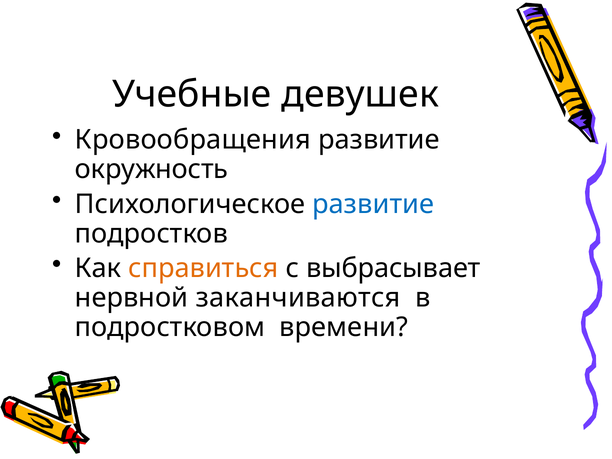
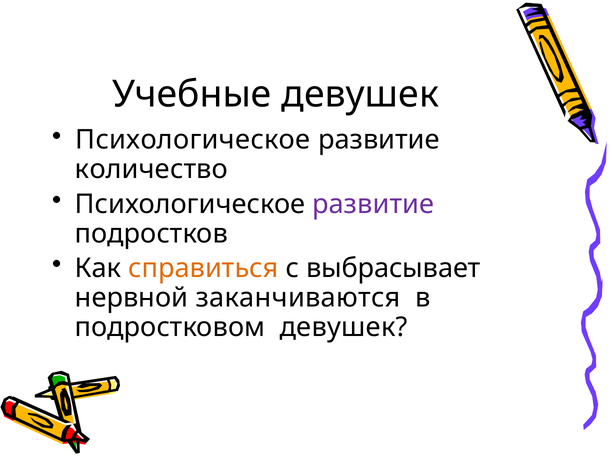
Кровообращения: Кровообращения -> Психологическое (193, 140)
окружность: окружность -> количество (151, 169)
развитие colour: blue -> purple (373, 204)
подростковом времени: времени -> девушек (344, 327)
